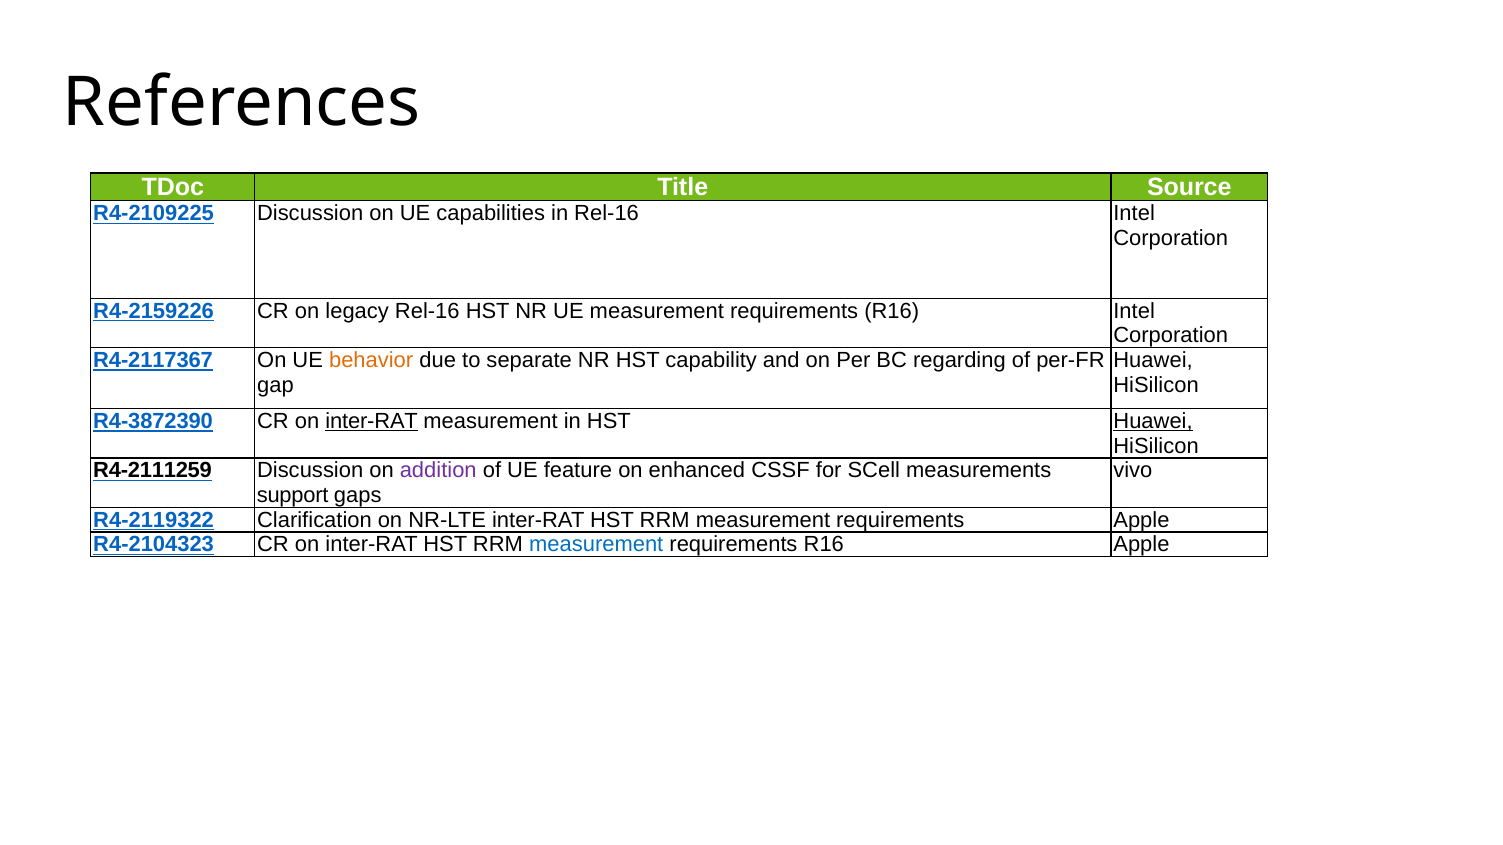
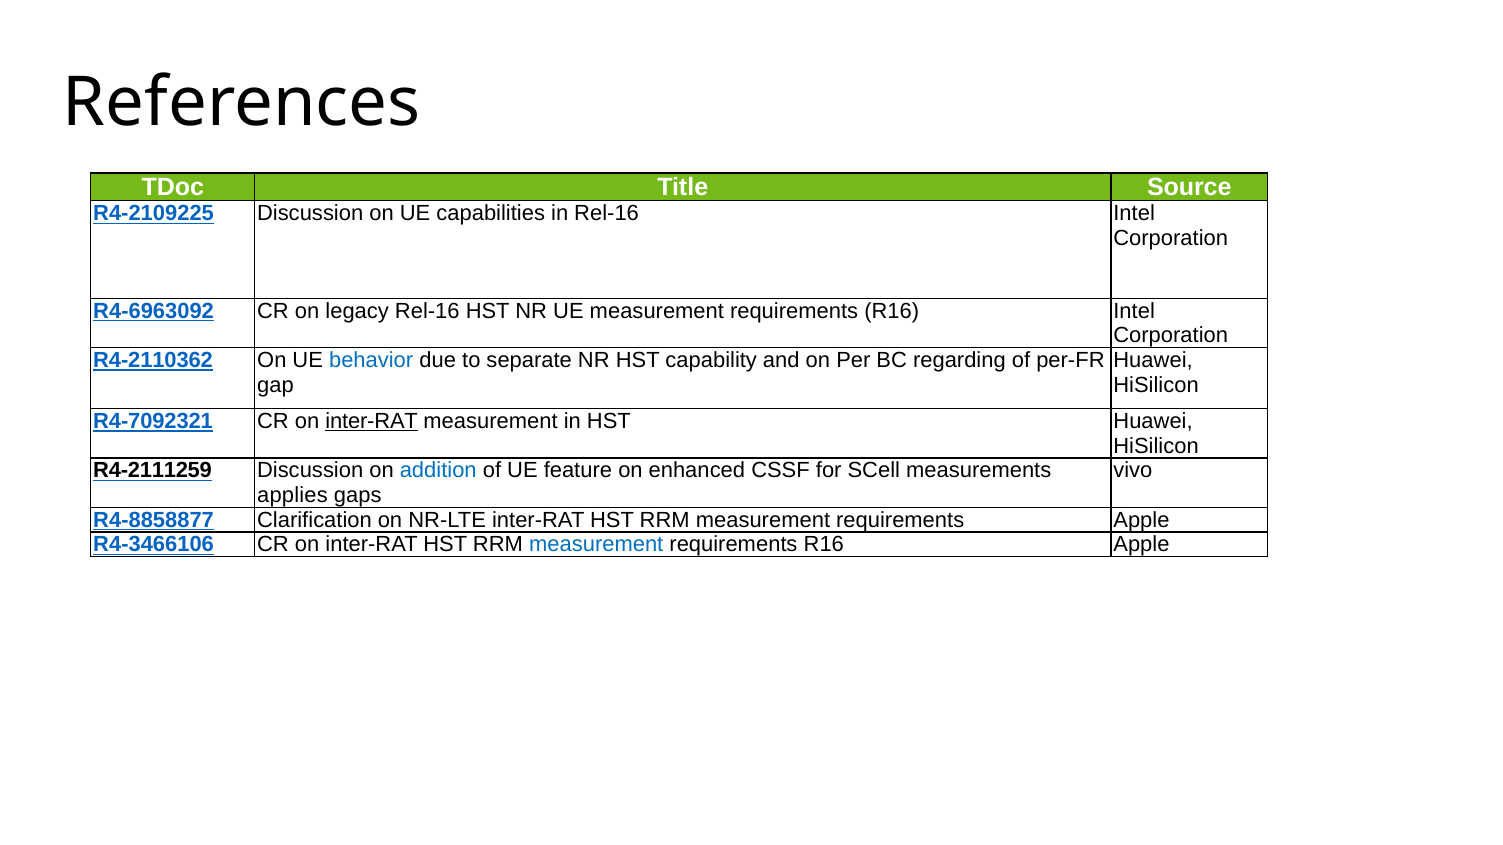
R4-2159226: R4-2159226 -> R4-6963092 (154, 311)
R4-2117367: R4-2117367 -> R4-2110362 (153, 360)
behavior colour: orange -> blue (371, 360)
R4-3872390: R4-3872390 -> R4-7092321 (153, 422)
Huawei underline: present -> none (1153, 422)
addition colour: purple -> blue (438, 471)
support: support -> applies (292, 495)
R4-2119322: R4-2119322 -> R4-8858877 (154, 520)
R4-2104323: R4-2104323 -> R4-3466106 (154, 545)
